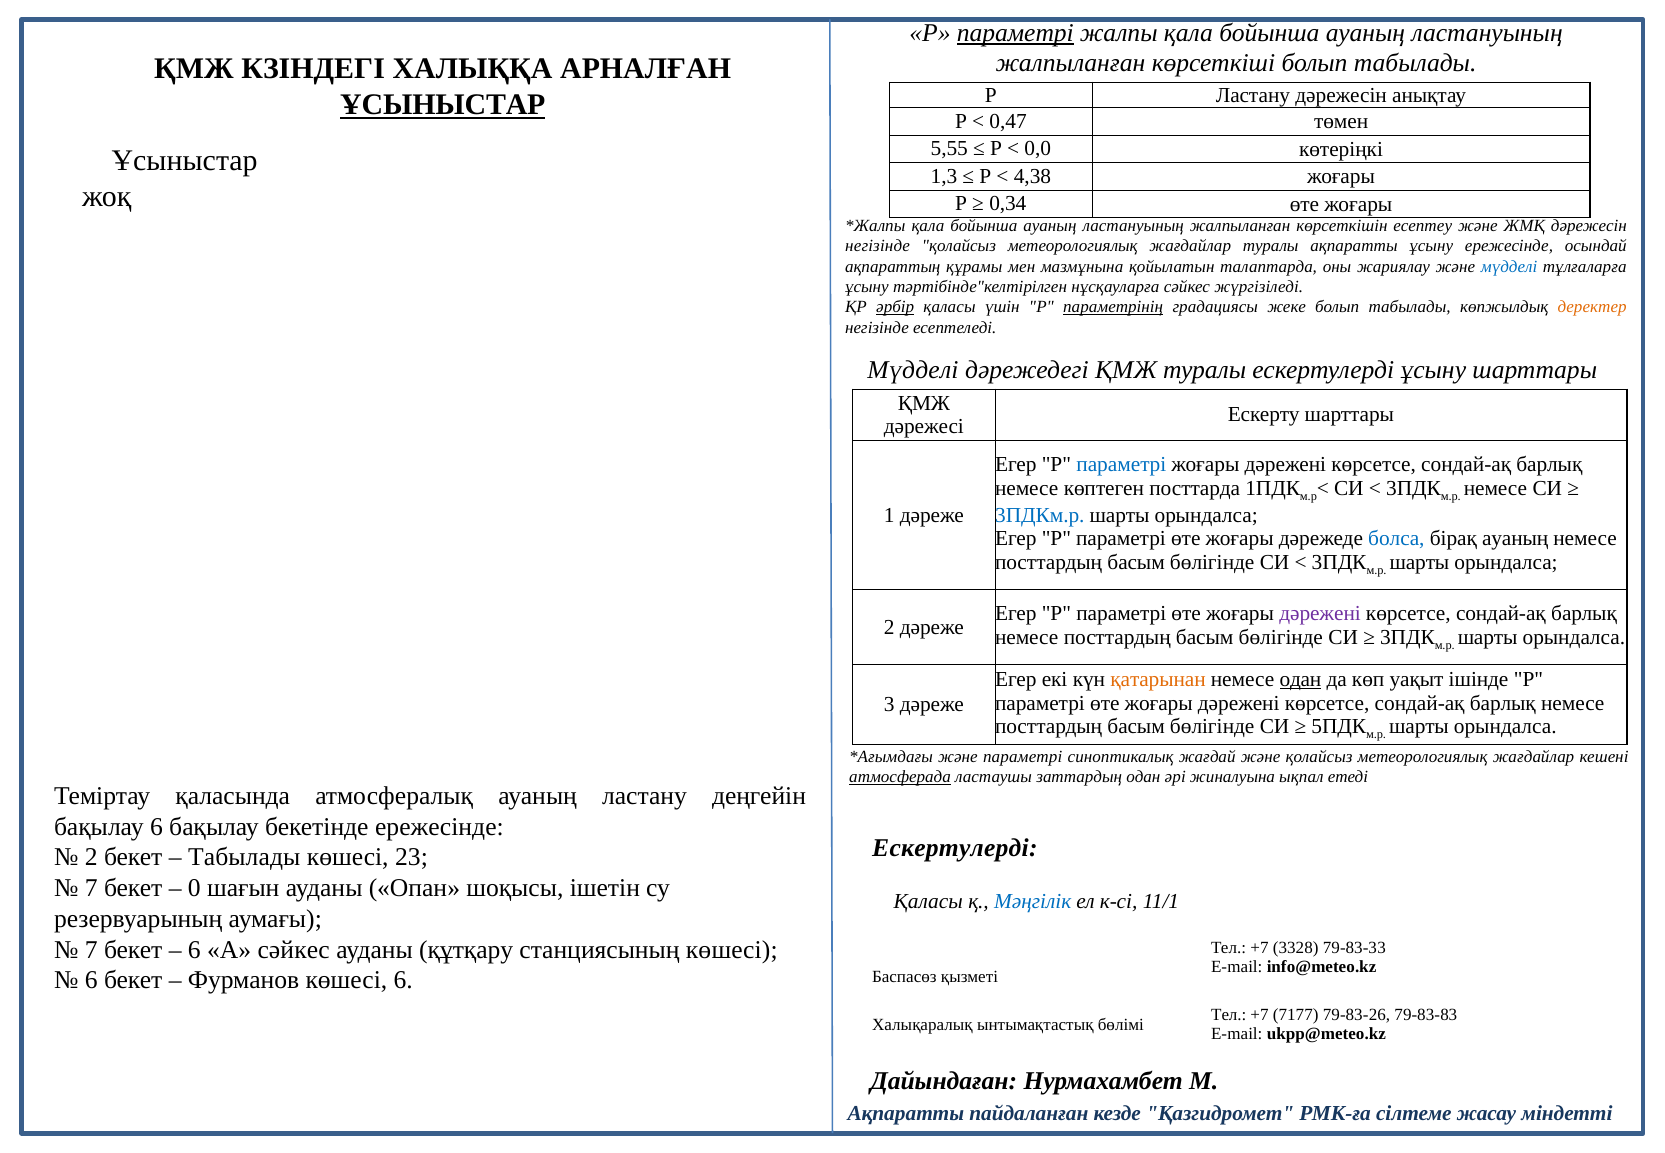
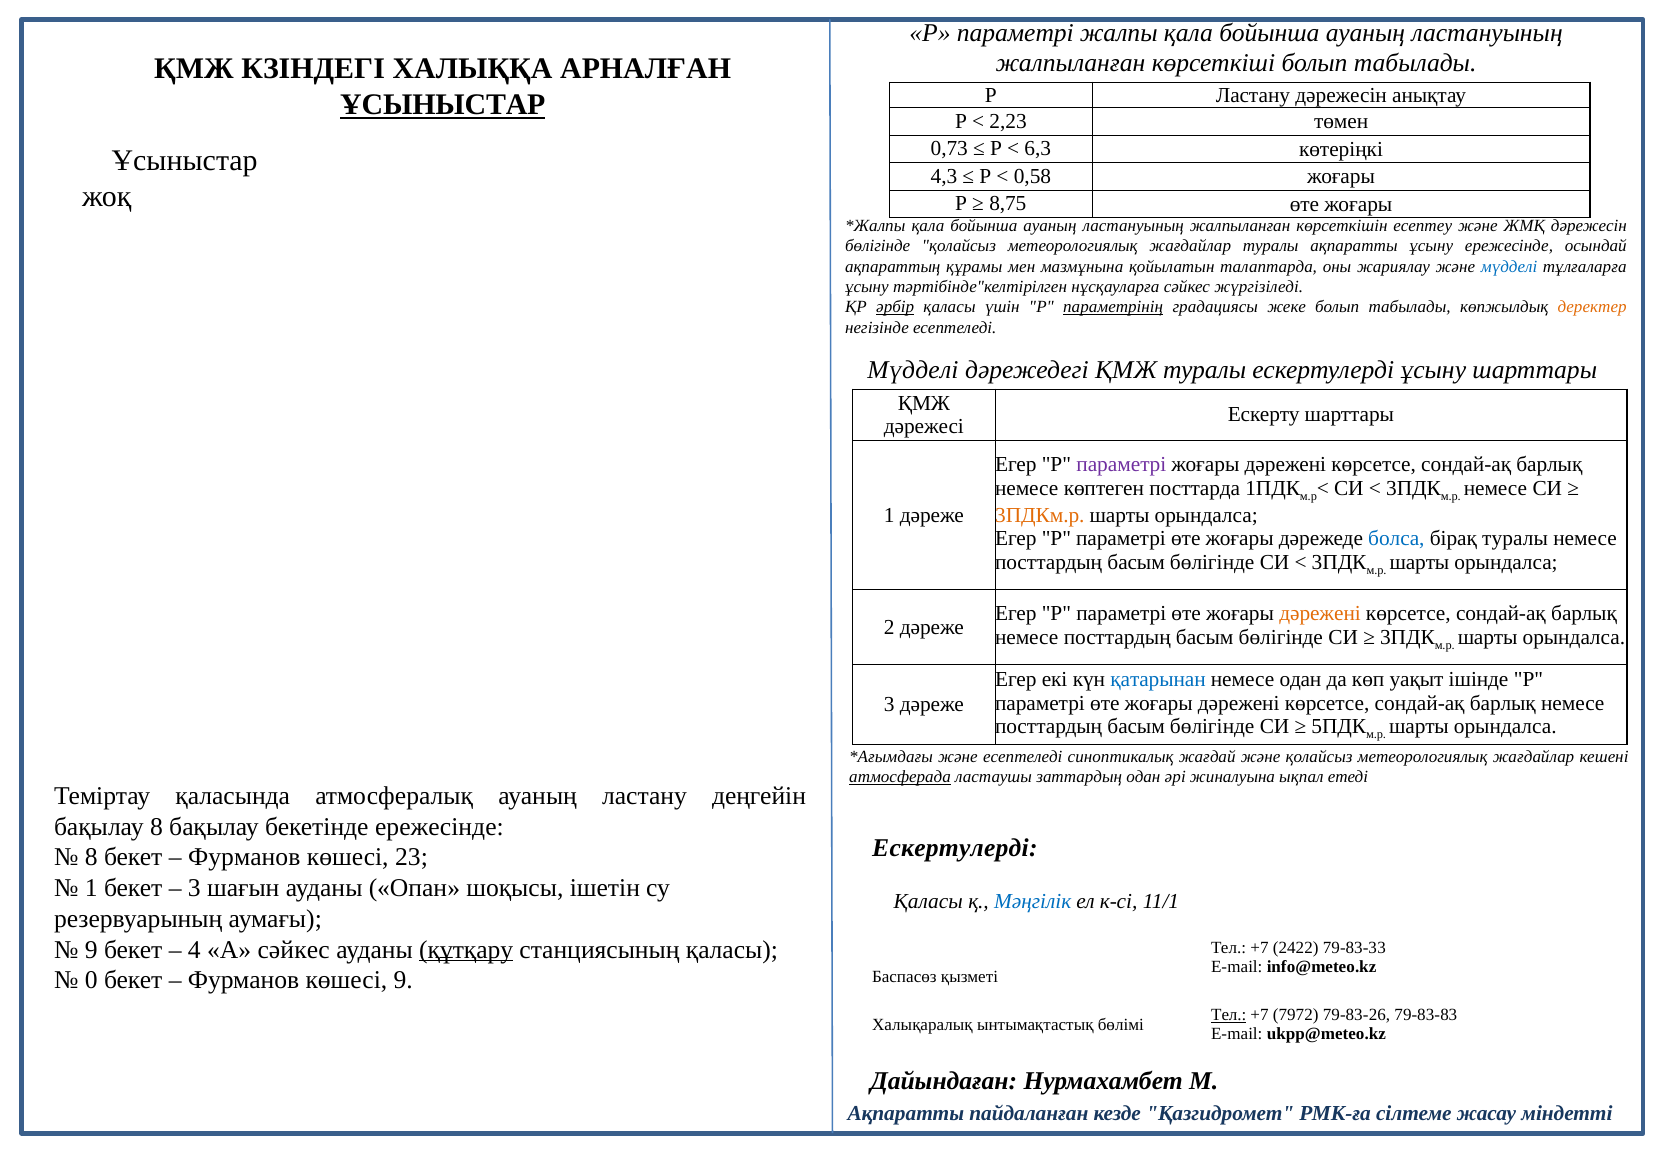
параметрі underline: present -> none (1015, 33)
0,47: 0,47 -> 2,23 (1008, 121)
5,55: 5,55 -> 0,73 (949, 149)
0,0: 0,0 -> 6,3 (1038, 149)
1,3: 1,3 -> 4,3 (944, 176)
4,38: 4,38 -> 0,58 (1032, 176)
0,34: 0,34 -> 8,75 (1008, 204)
негізінде: негізінде -> бөлігінде (878, 246)
параметрі colour: blue -> purple (1121, 465)
3ПДКм.р colour: blue -> orange (1040, 515)
бірақ ауаның: ауаның -> туралы (1515, 539)
дәрежені colour: purple -> orange (1320, 613)
қатарынан colour: orange -> blue (1158, 679)
одан underline: present -> none (1300, 679)
және параметрі: параметрі -> есептеледі (1023, 757)
бақылау 6: 6 -> 8 (156, 826)
2: 2 -> 8 (91, 857)
Табылады: Табылады -> Фурманов (244, 857)
7: 7 -> 1 (91, 888)
0: 0 -> 3 (194, 888)
7: 7 -> 9 (91, 949)
6: 6 -> 4 (194, 949)
құтқару underline: none -> present (466, 949)
станциясының көшесі: көшесі -> қаласы (732, 949)
3328: 3328 -> 2422 (1296, 948)
6: 6 -> 0 (91, 980)
көшесі 6: 6 -> 9 (403, 980)
Тел underline: none -> present (1229, 1015)
7177: 7177 -> 7972 (1296, 1015)
